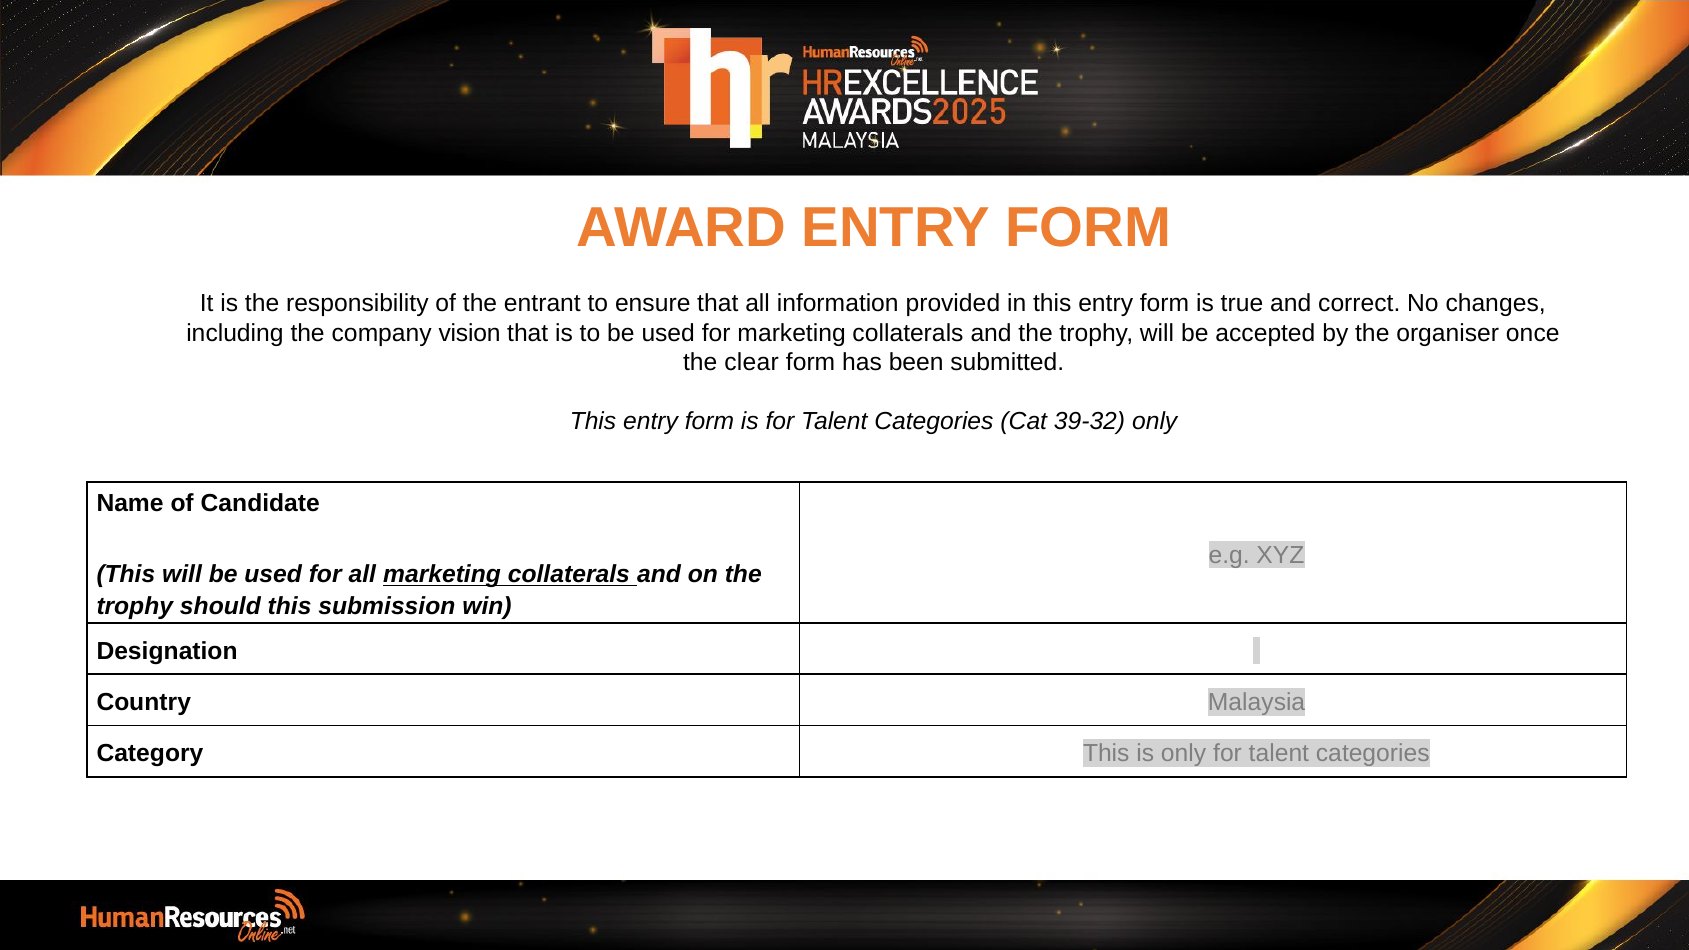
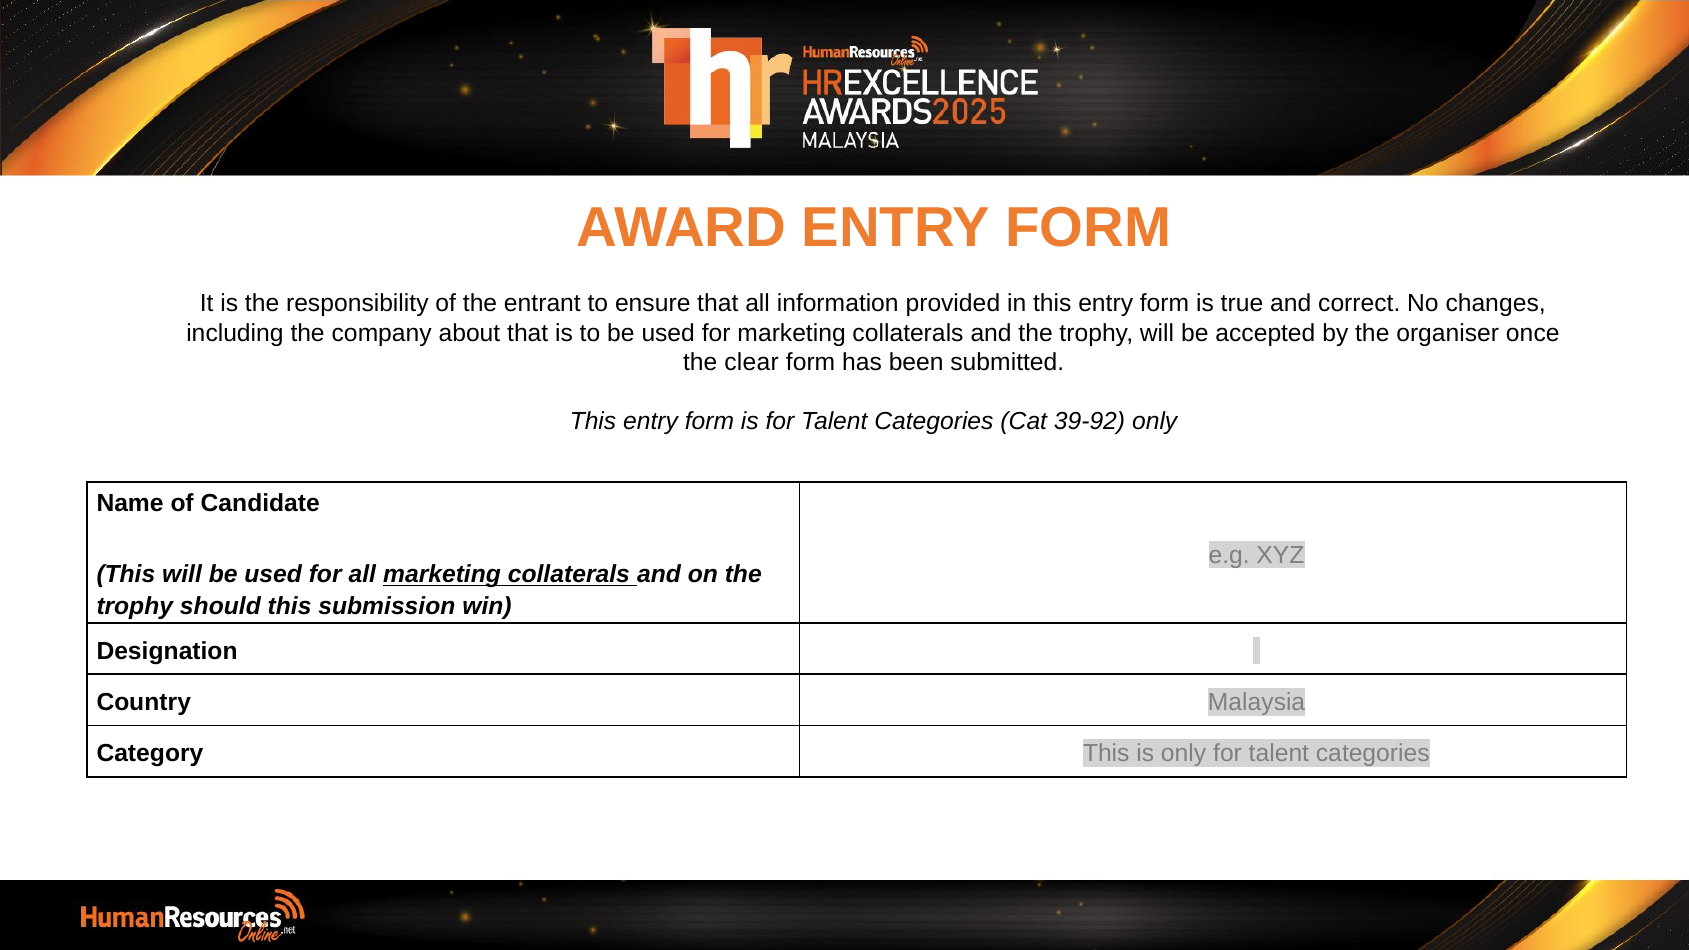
vision: vision -> about (469, 333)
39-32: 39-32 -> 39-92 (1090, 422)
